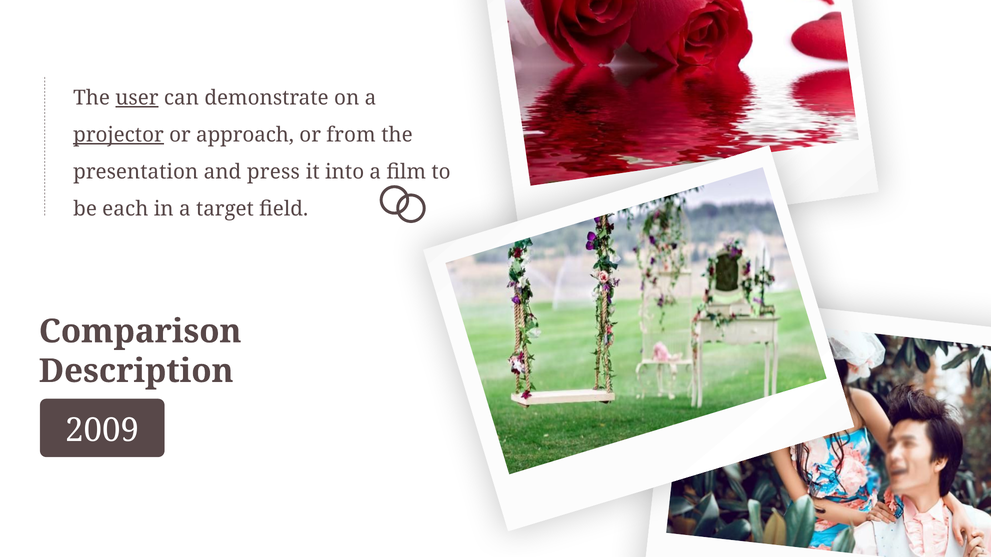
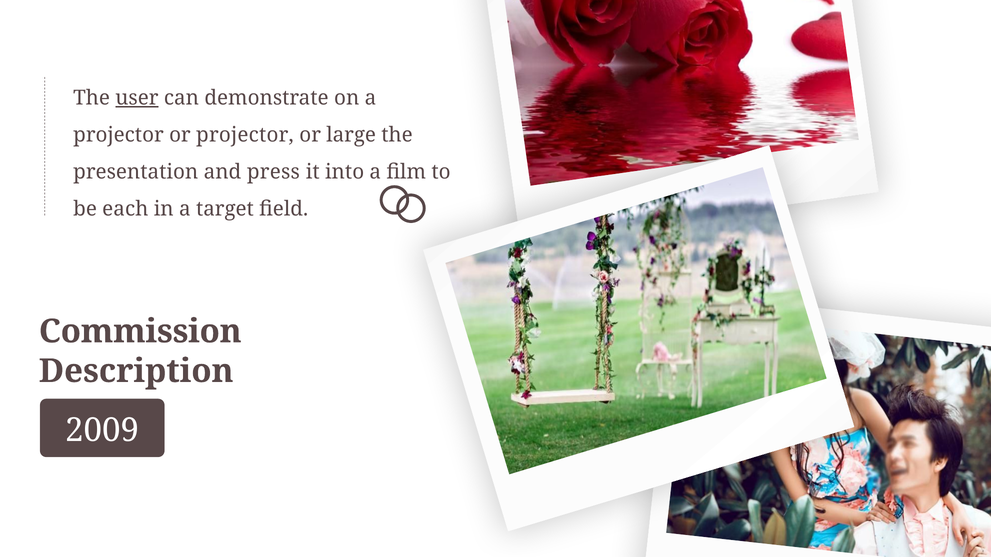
projector underline: present -> none (118, 135)
or approach: approach -> projector (245, 135)
from: from -> large (351, 135)
Comparison: Comparison -> Commission (140, 332)
